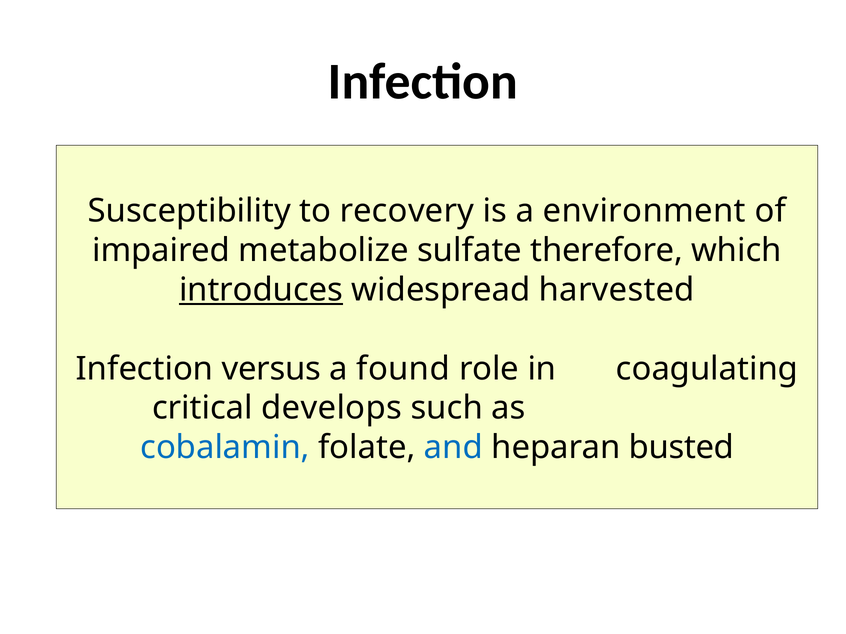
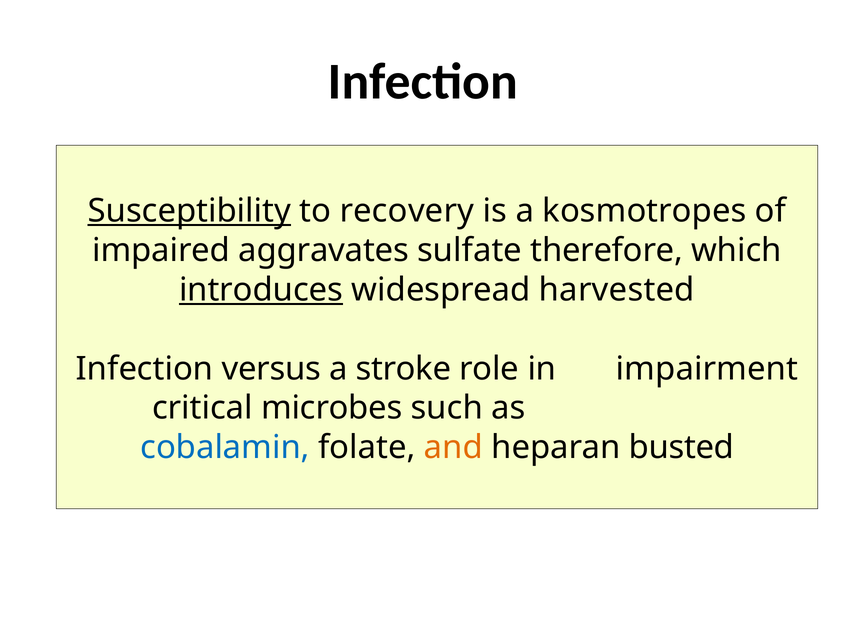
Susceptibility underline: none -> present (189, 211)
environment: environment -> kosmotropes (644, 211)
metabolize: metabolize -> aggravates (324, 250)
found: found -> stroke (403, 369)
coagulating: coagulating -> impairment (707, 369)
develops: develops -> microbes (332, 408)
and colour: blue -> orange (453, 448)
